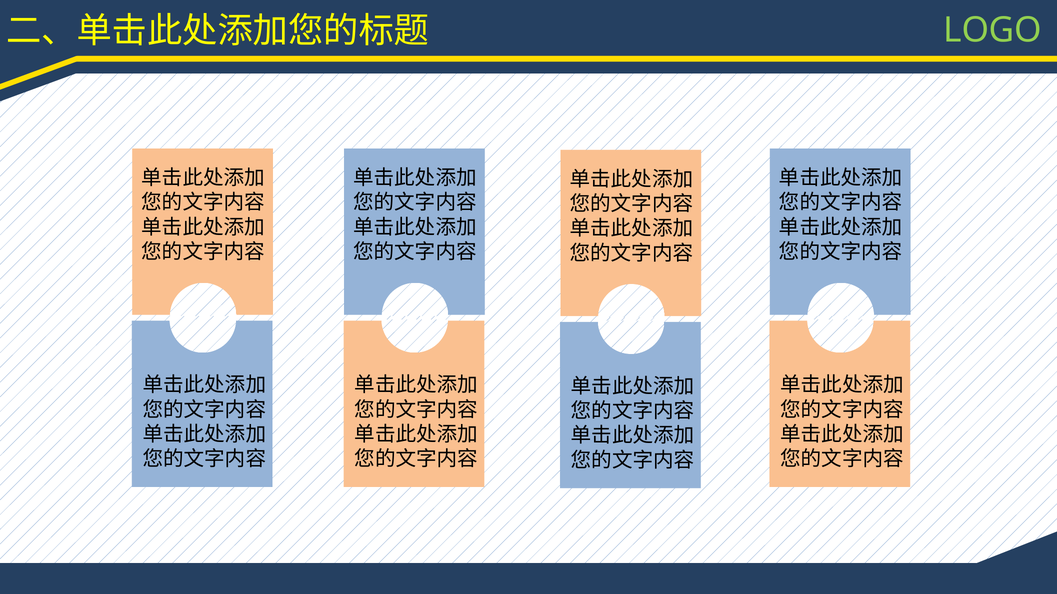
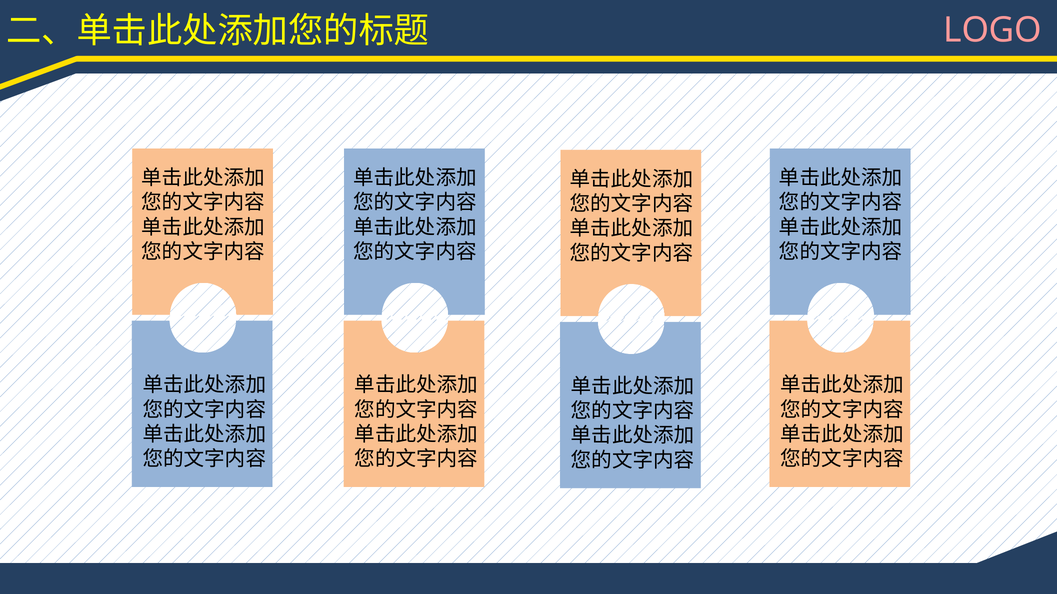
LOGO colour: light green -> pink (993, 30)
